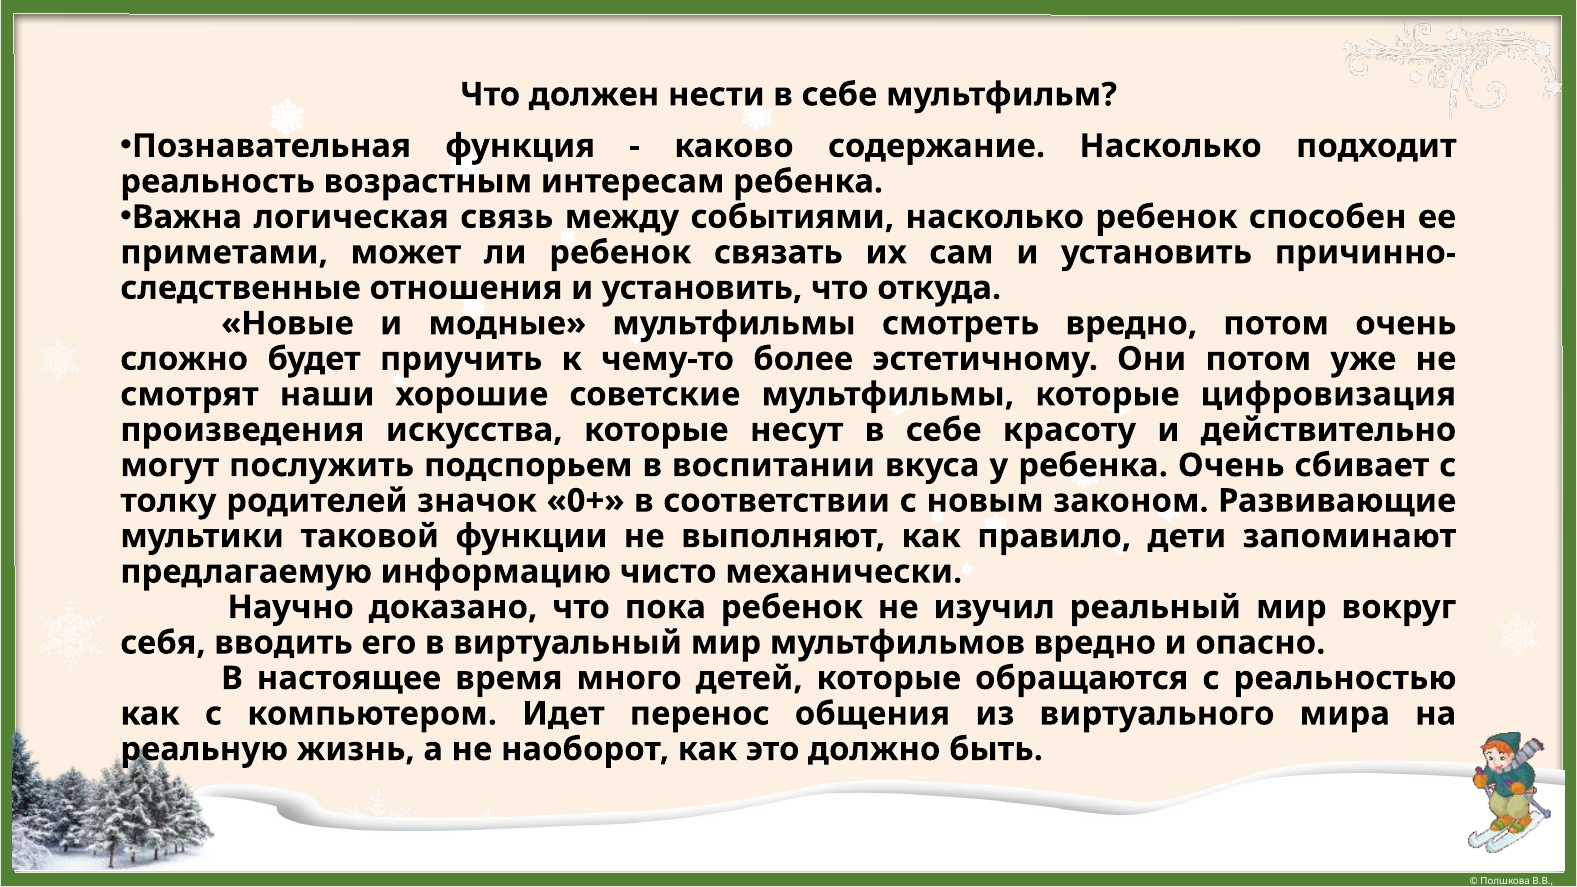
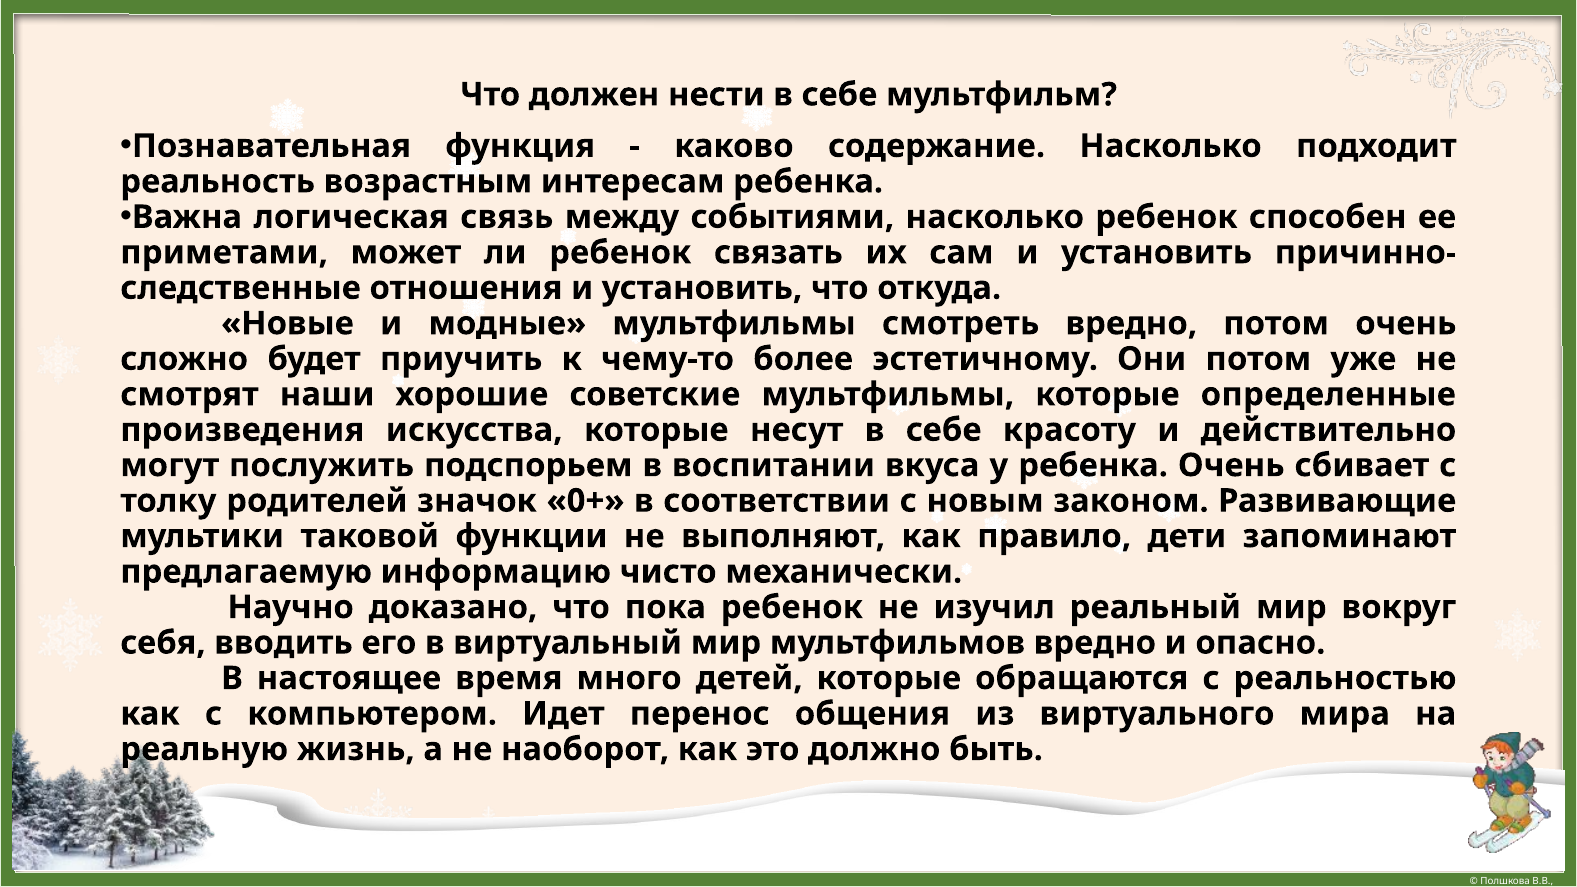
цифровизация: цифровизация -> определенные (1328, 394)
